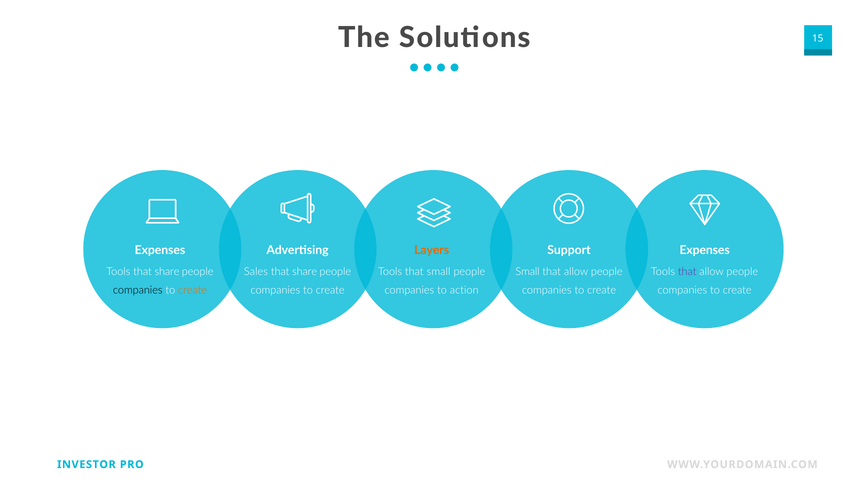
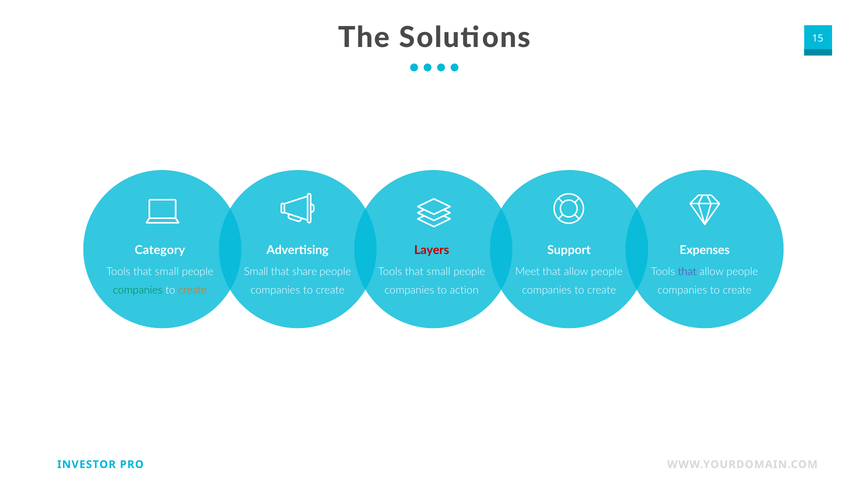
Expenses: Expenses -> Category (160, 250)
Layers colour: orange -> red (432, 250)
share: share -> small (167, 272)
Sales: Sales -> Small (256, 272)
Small: Small -> Meet (528, 272)
companies colour: black -> green (138, 290)
